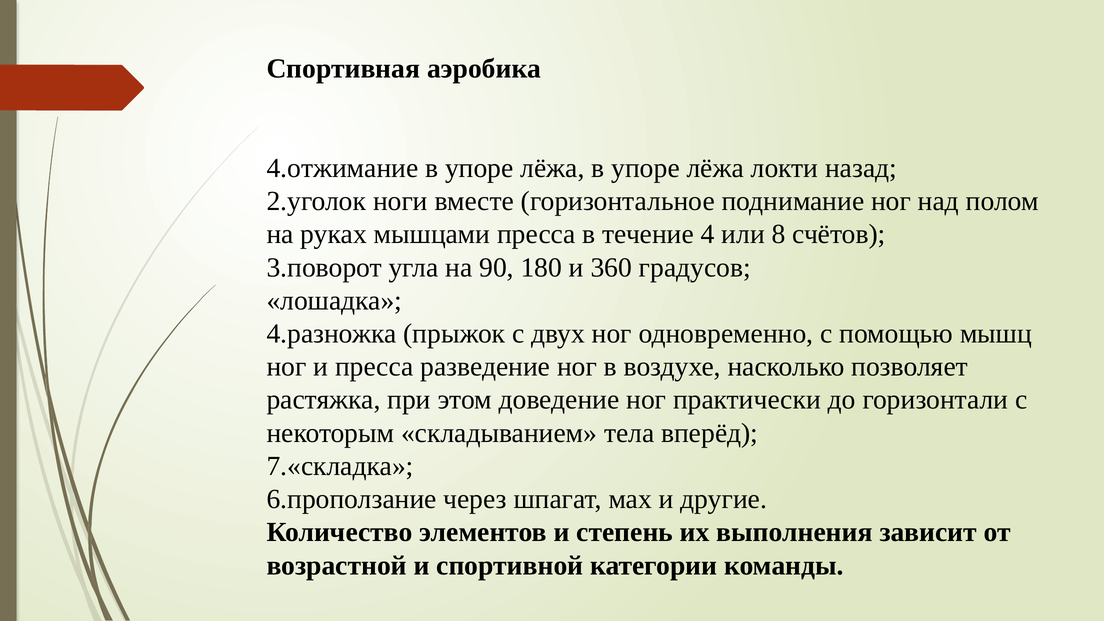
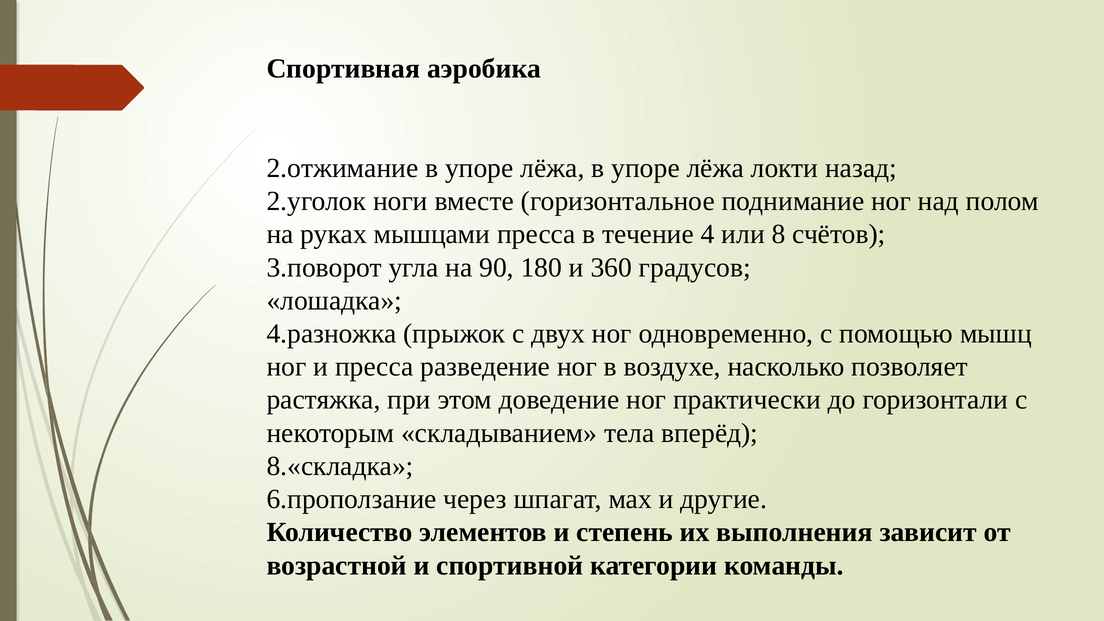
4.отжимание: 4.отжимание -> 2.отжимание (342, 168)
7.«складка: 7.«складка -> 8.«складка (340, 466)
